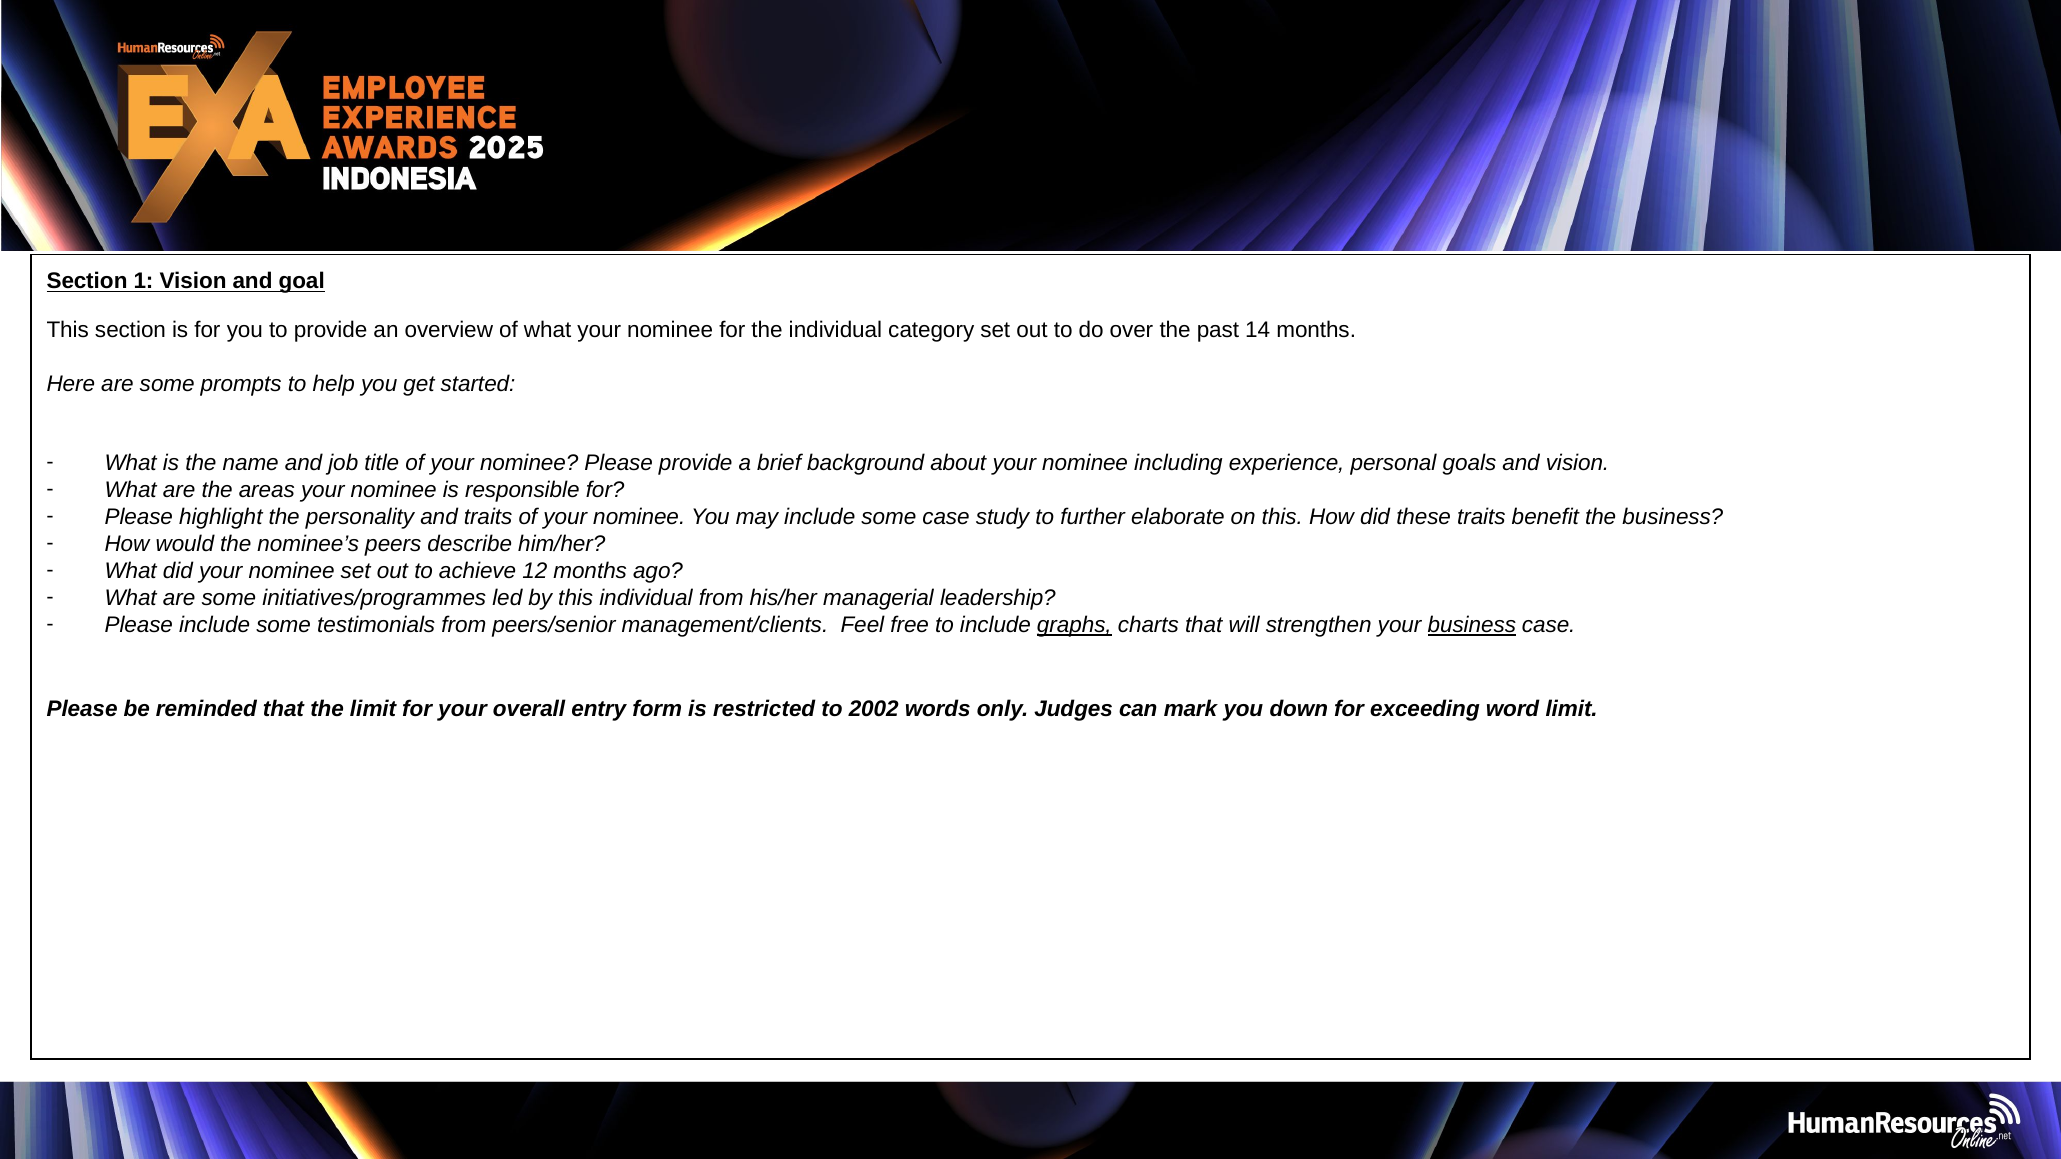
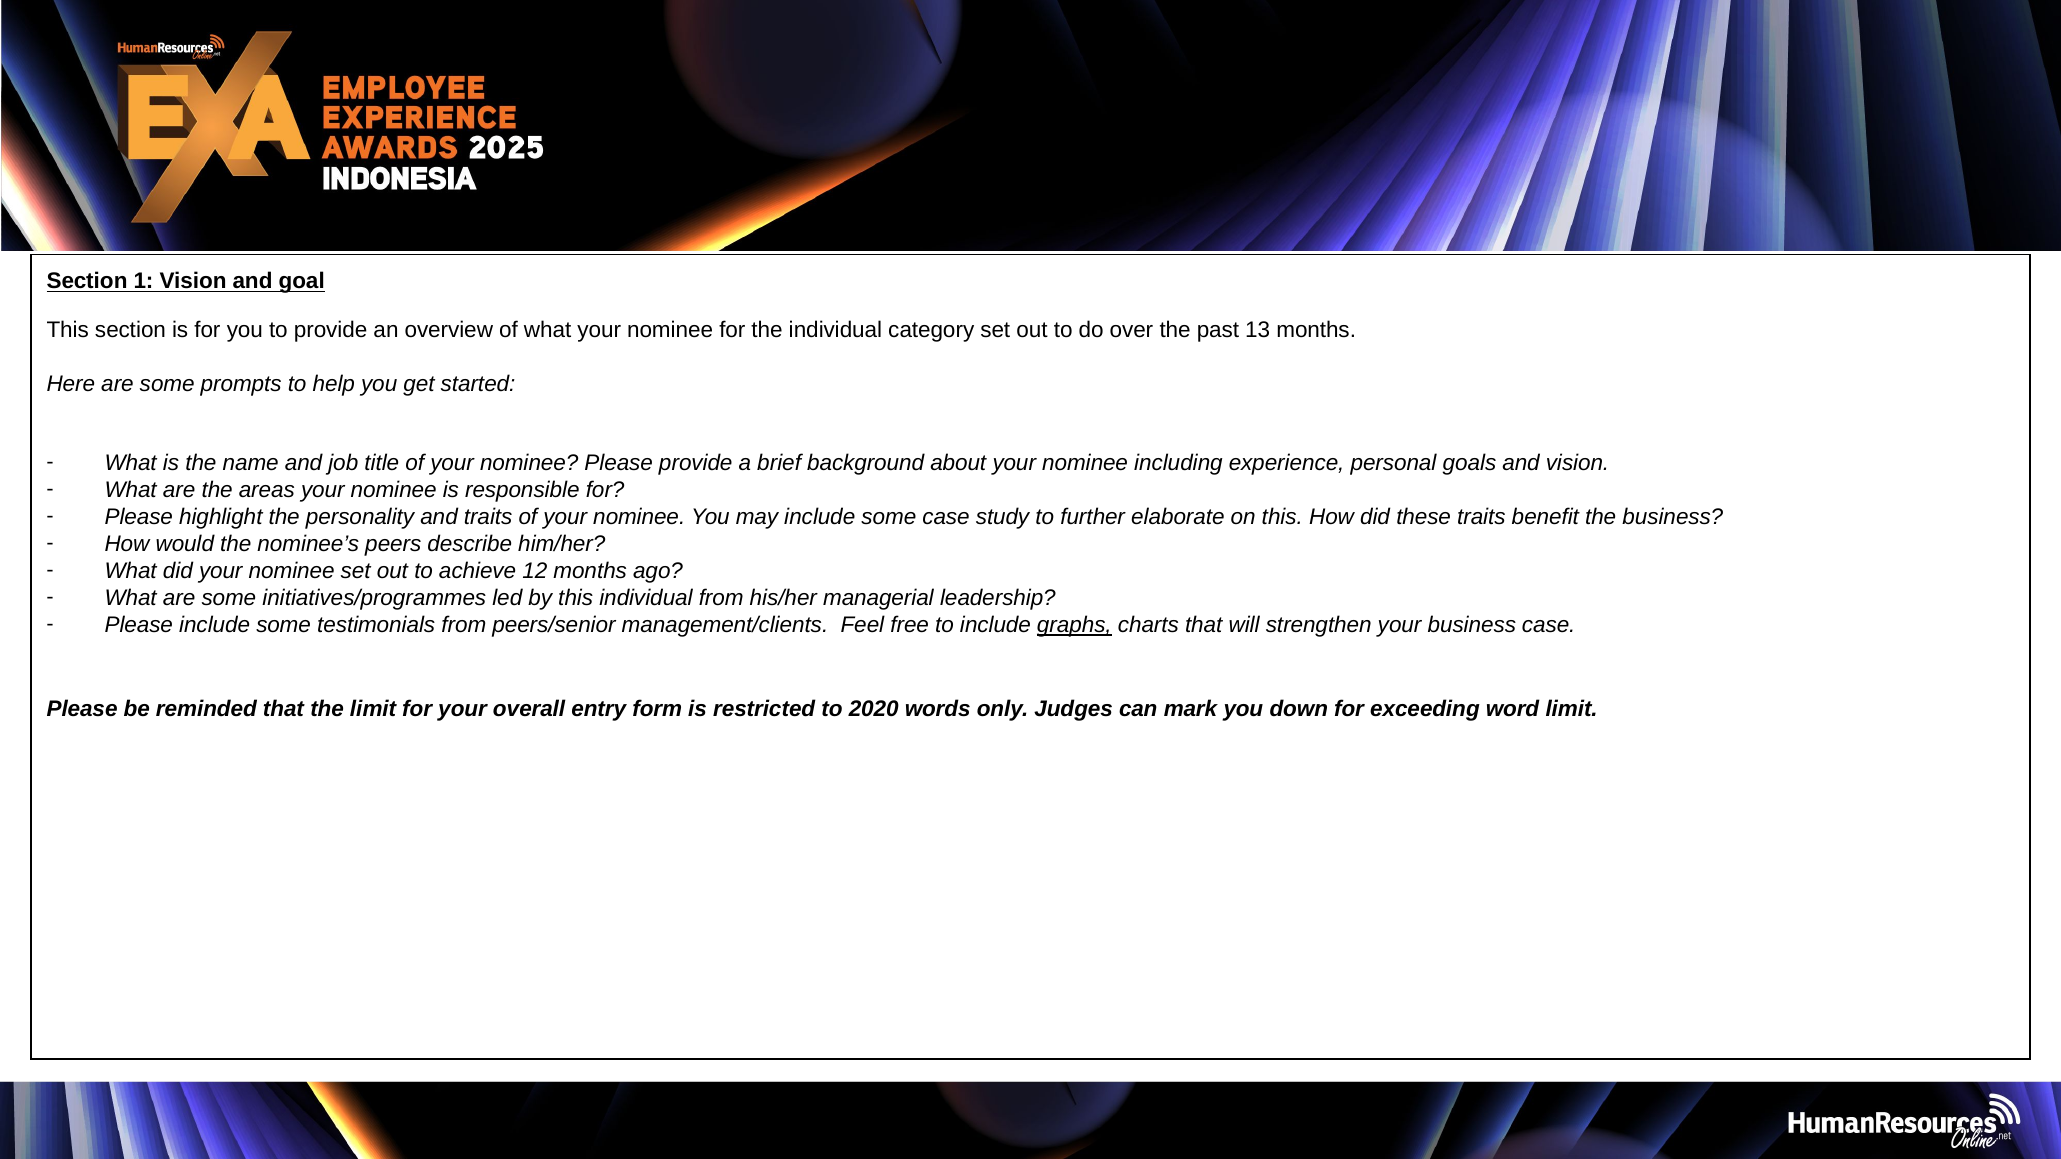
14: 14 -> 13 (1258, 330)
business underline: present -> none (1472, 625)
2002: 2002 -> 2020 (874, 709)
